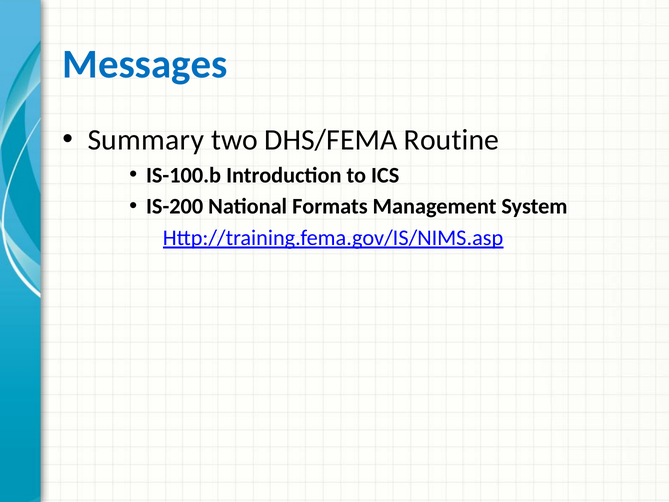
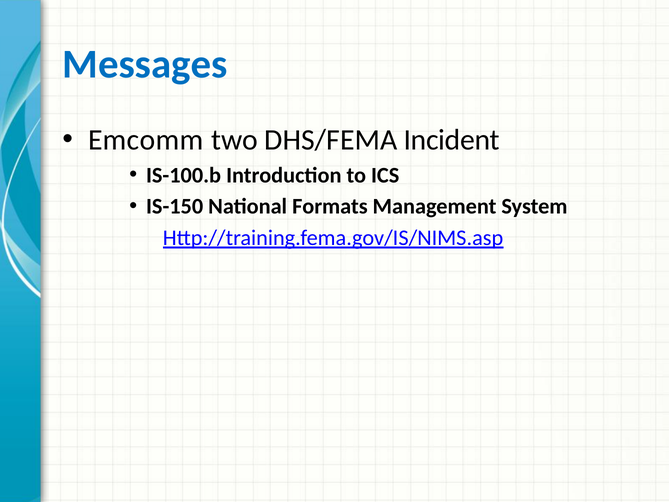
Summary: Summary -> Emcomm (146, 140)
Routine: Routine -> Incident (452, 140)
IS-200: IS-200 -> IS-150 (175, 206)
